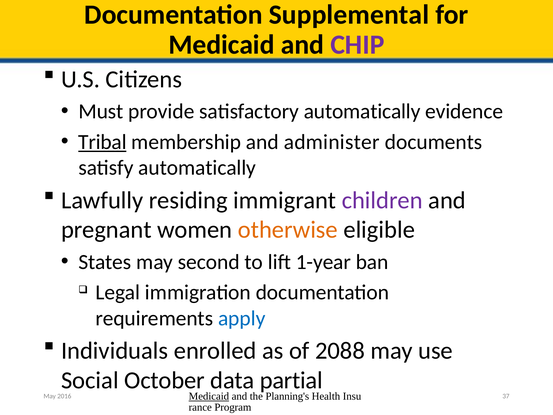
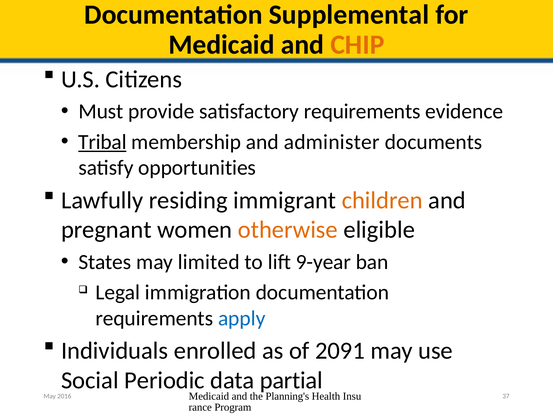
CHIP colour: purple -> orange (357, 45)
satisfactory automatically: automatically -> requirements (362, 111)
satisfy automatically: automatically -> opportunities (197, 168)
children colour: purple -> orange (382, 200)
second: second -> limited (209, 262)
1-year: 1-year -> 9-year (323, 262)
2088: 2088 -> 2091 (340, 351)
October: October -> Periodic (164, 380)
Medicaid underline: present -> none (209, 396)
